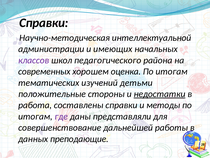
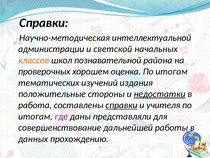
имеющих: имеющих -> светской (113, 49)
классов colour: purple -> orange (34, 60)
педагогического: педагогического -> познавательной (108, 60)
современных: современных -> проверочных (44, 71)
детьми: детьми -> издания (136, 82)
справки underline: none -> present (121, 105)
методы: методы -> учителя (163, 105)
преподающие: преподающие -> прохождению (79, 138)
